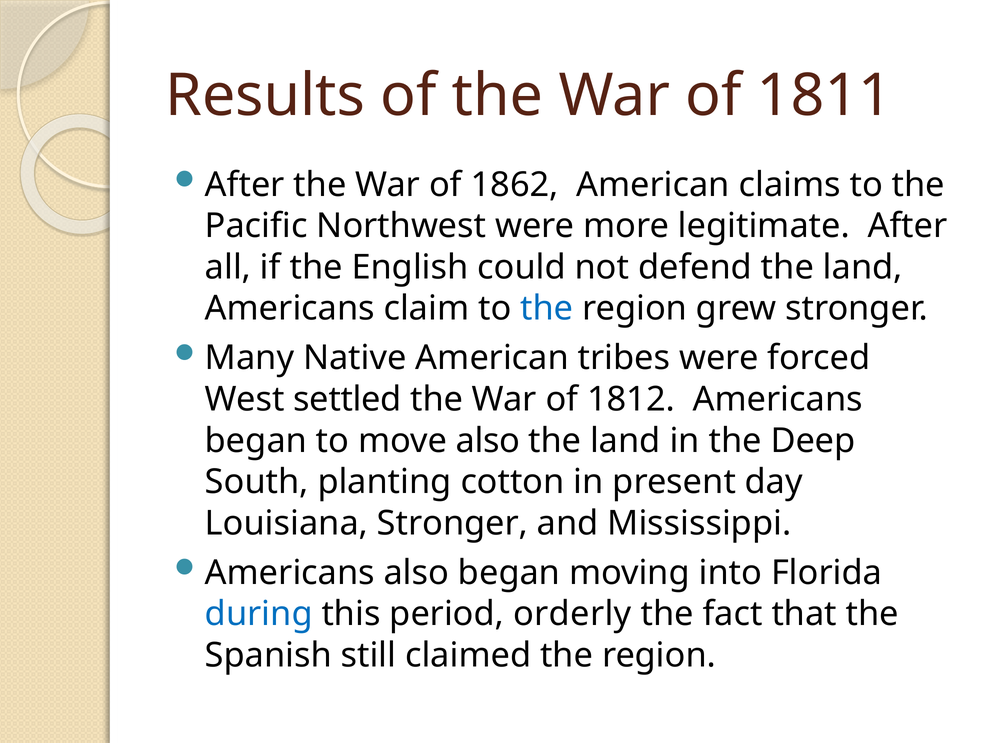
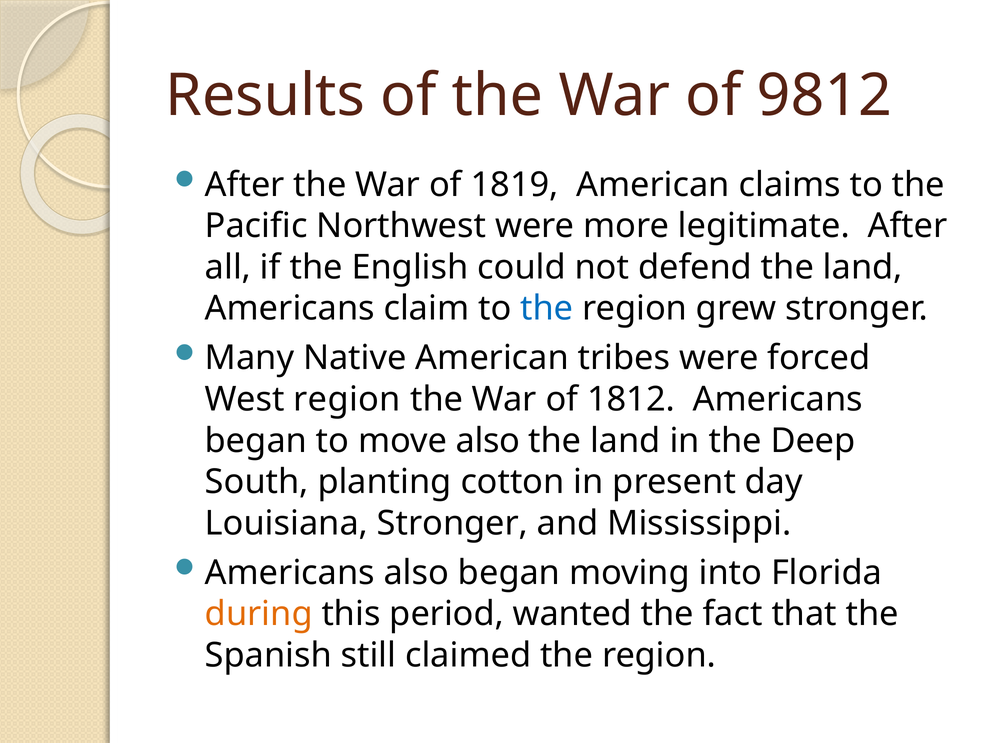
1811: 1811 -> 9812 (825, 96)
1862: 1862 -> 1819 (515, 185)
West settled: settled -> region (347, 400)
during colour: blue -> orange (259, 614)
orderly: orderly -> wanted (573, 614)
